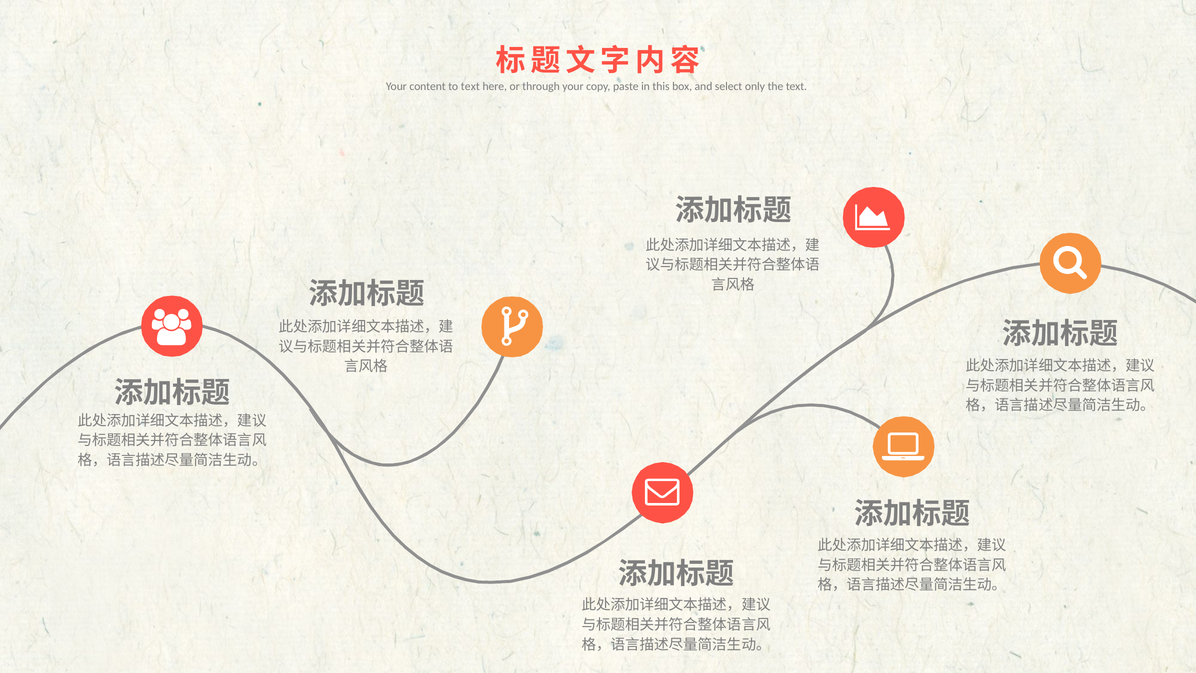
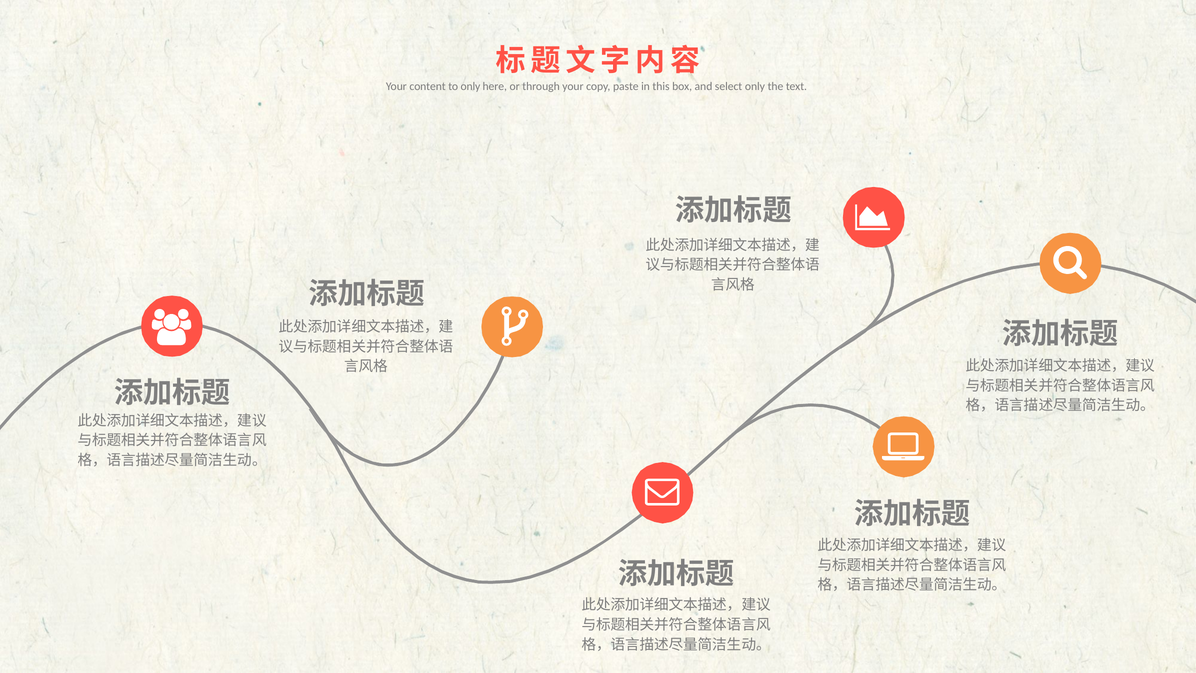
to text: text -> only (470, 86)
